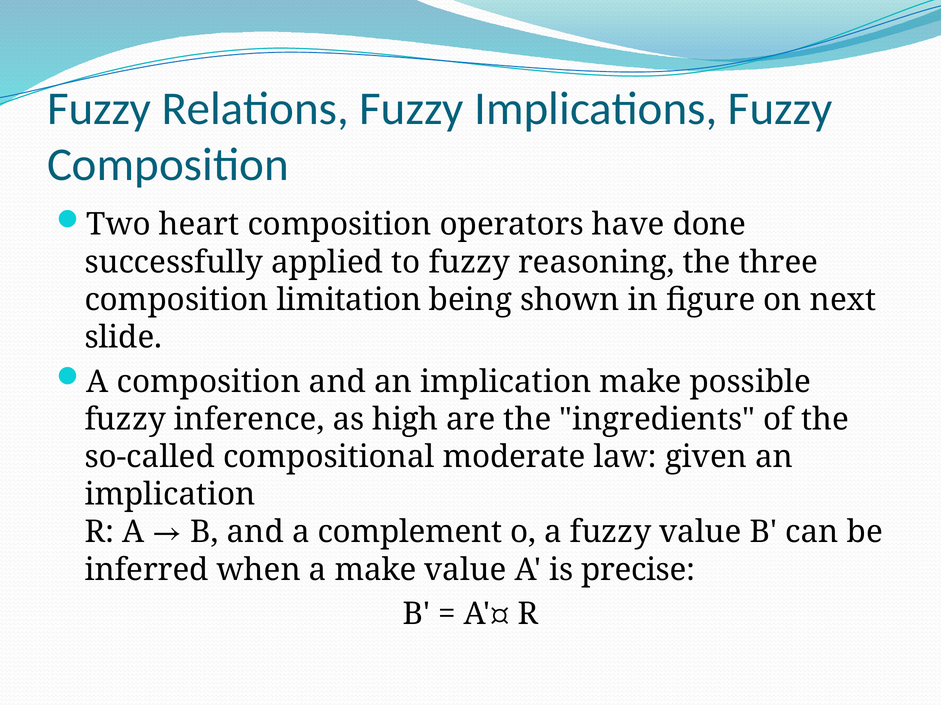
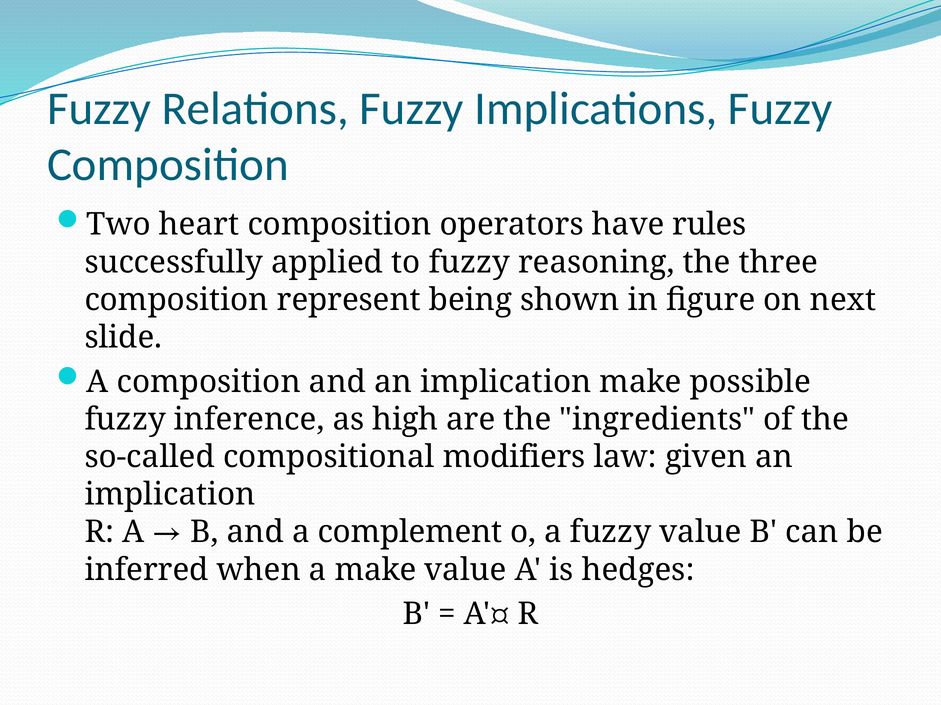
done: done -> rules (709, 225)
limitation: limitation -> represent (349, 300)
moderate: moderate -> modifiers (514, 457)
precise: precise -> hedges (638, 570)
